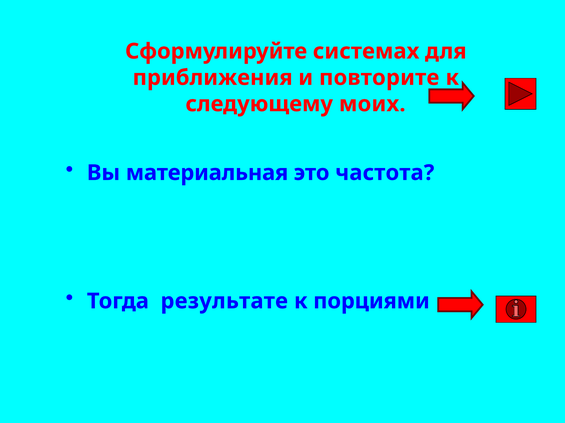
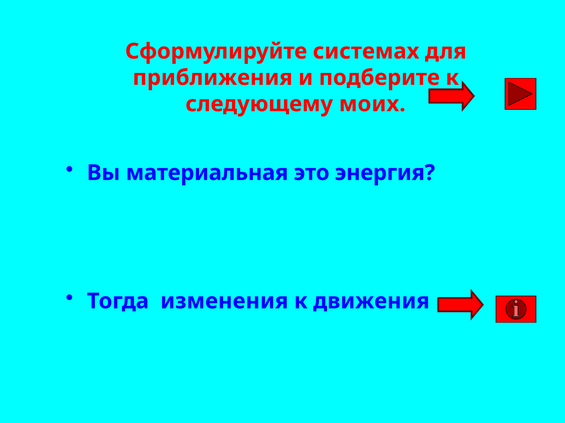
повторите: повторите -> подберите (379, 78)
частота: частота -> энергия (385, 173)
результате: результате -> изменения (224, 302)
порциями: порциями -> движения (371, 302)
